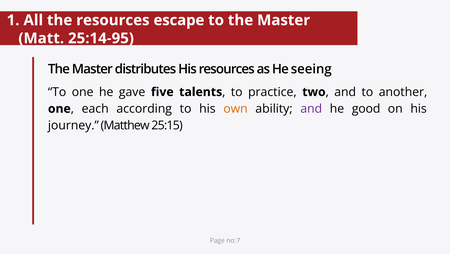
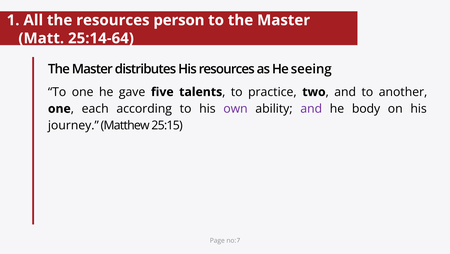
escape: escape -> person (179, 20)
25:14-95: 25:14-95 -> 25:14-64 (101, 38)
own colour: orange -> purple (235, 109)
good: good -> body (366, 109)
